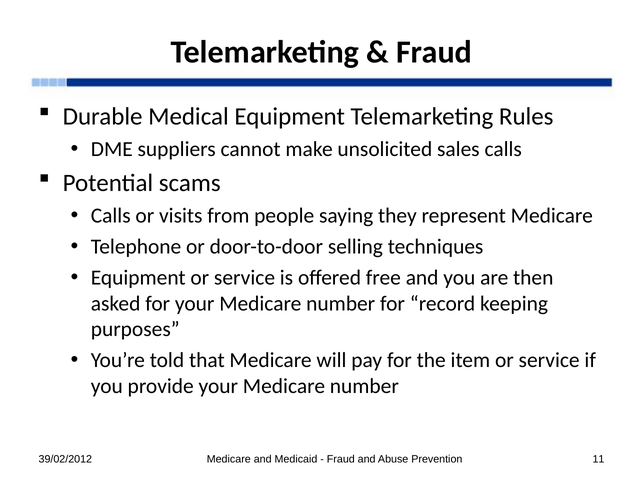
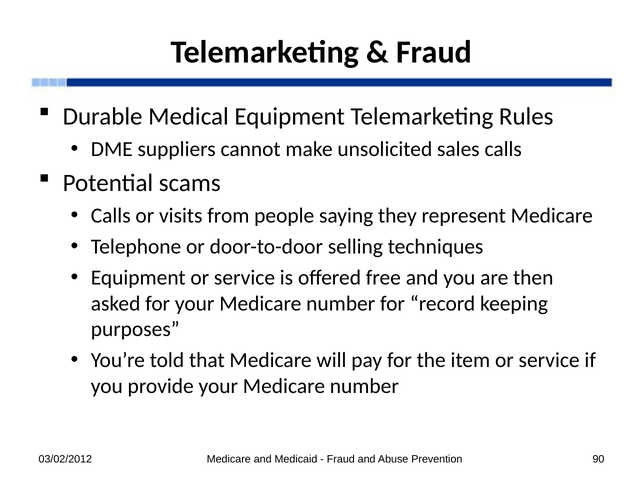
39/02/2012: 39/02/2012 -> 03/02/2012 (65, 459)
11: 11 -> 90 (598, 459)
